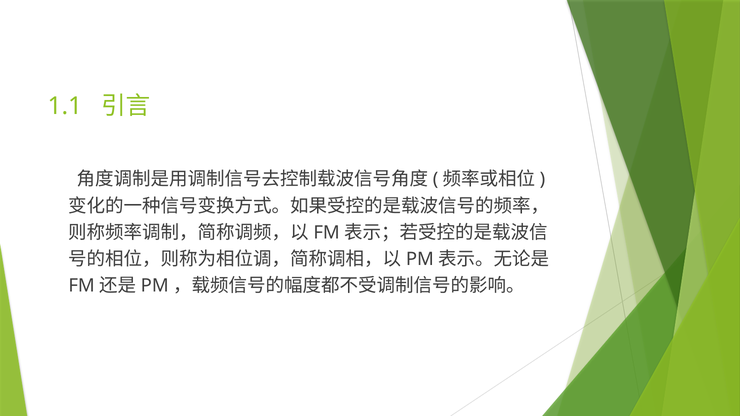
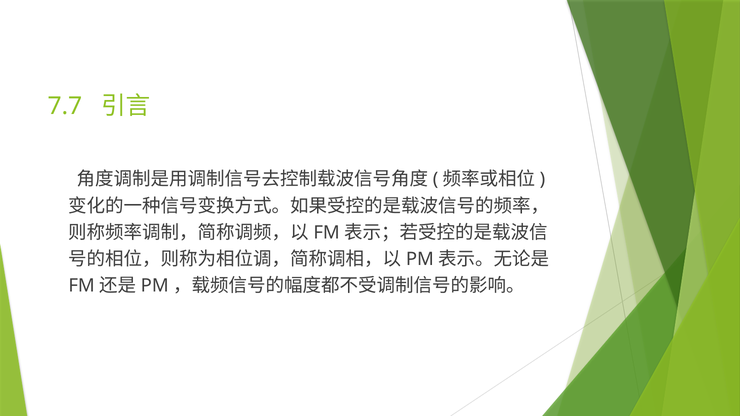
1.1: 1.1 -> 7.7 (65, 106)
